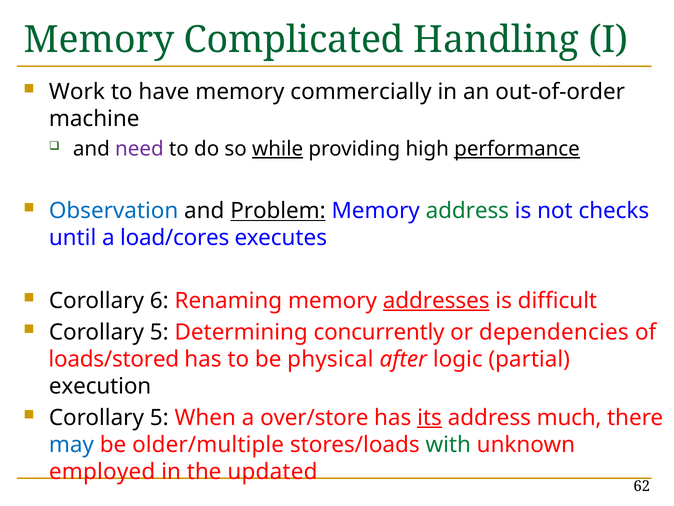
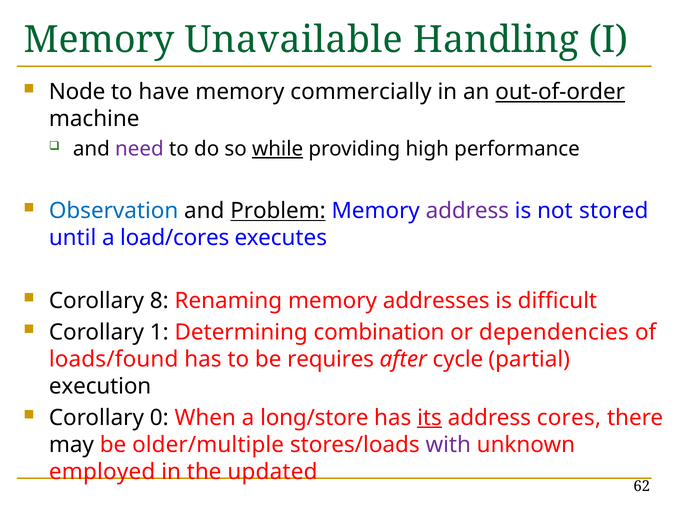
Complicated: Complicated -> Unavailable (294, 40)
Work: Work -> Node (77, 92)
out-of-order underline: none -> present (560, 92)
performance underline: present -> none (517, 149)
address colour: green -> purple (467, 211)
checks: checks -> stored (614, 211)
6: 6 -> 8 (159, 300)
addresses underline: present -> none (436, 300)
5: 5 -> 1 (159, 332)
concurrently: concurrently -> combination (379, 332)
loads/stored: loads/stored -> loads/found (114, 359)
physical: physical -> requires (331, 359)
logic: logic -> cycle (458, 359)
5: 5 -> 0 (159, 417)
over/store: over/store -> long/store (314, 417)
much: much -> cores (569, 417)
may colour: blue -> black (71, 444)
with colour: green -> purple (448, 444)
